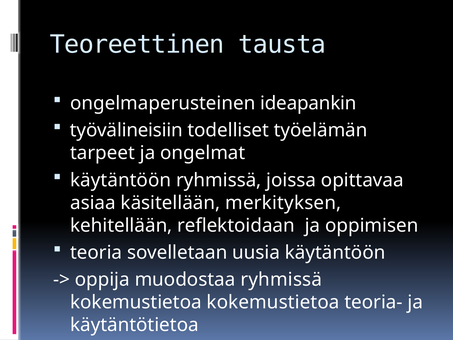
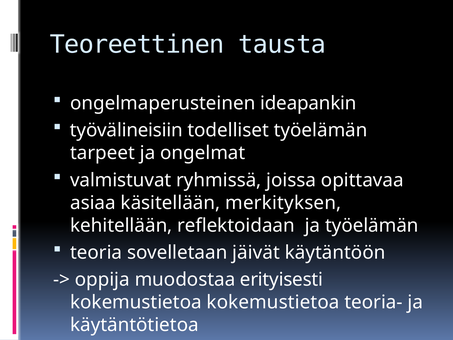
käytäntöön: käytäntöön -> valmistuvat (121, 180)
ja oppimisen: oppimisen -> työelämän (372, 225)
uusia: uusia -> jäivät (256, 252)
muodostaa ryhmissä: ryhmissä -> erityisesti (281, 279)
